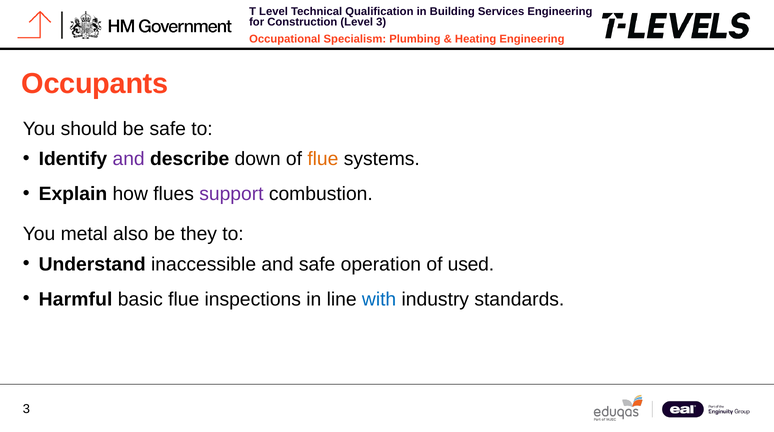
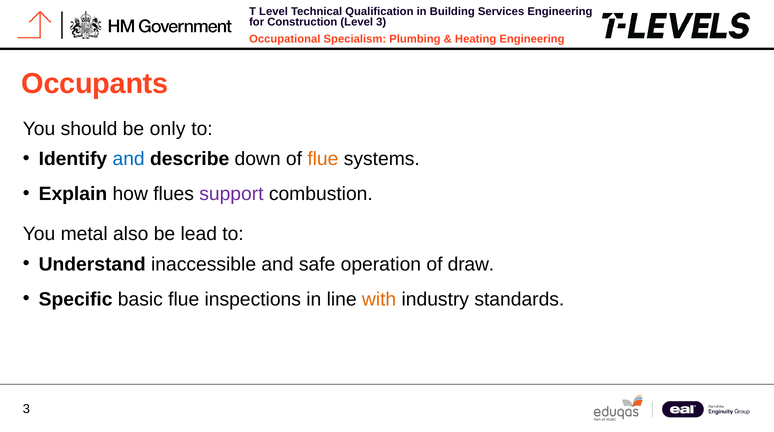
be safe: safe -> only (168, 129)
and colour: purple -> blue (129, 159)
they: they -> lead (199, 234)
used: used -> draw (471, 264)
Harmful: Harmful -> Specific (76, 300)
with colour: blue -> orange (379, 300)
